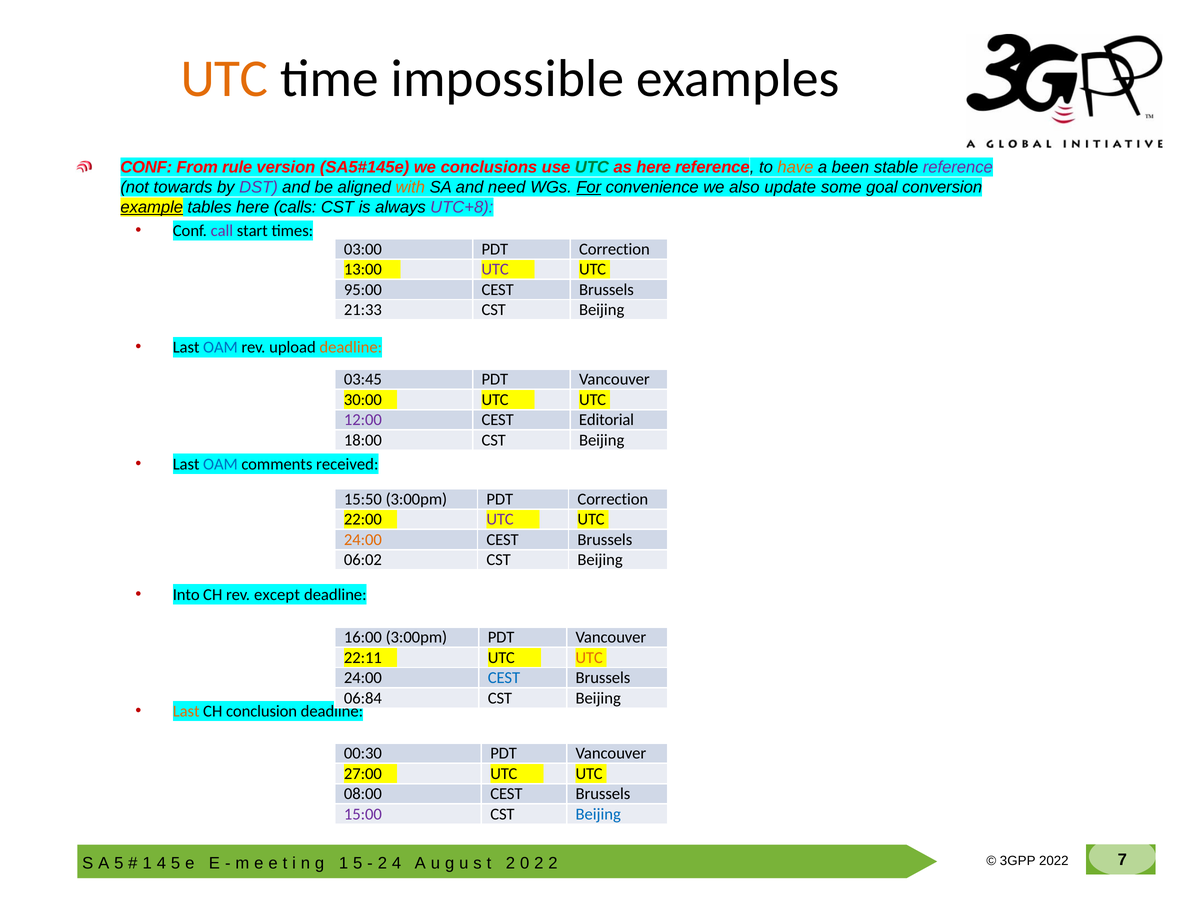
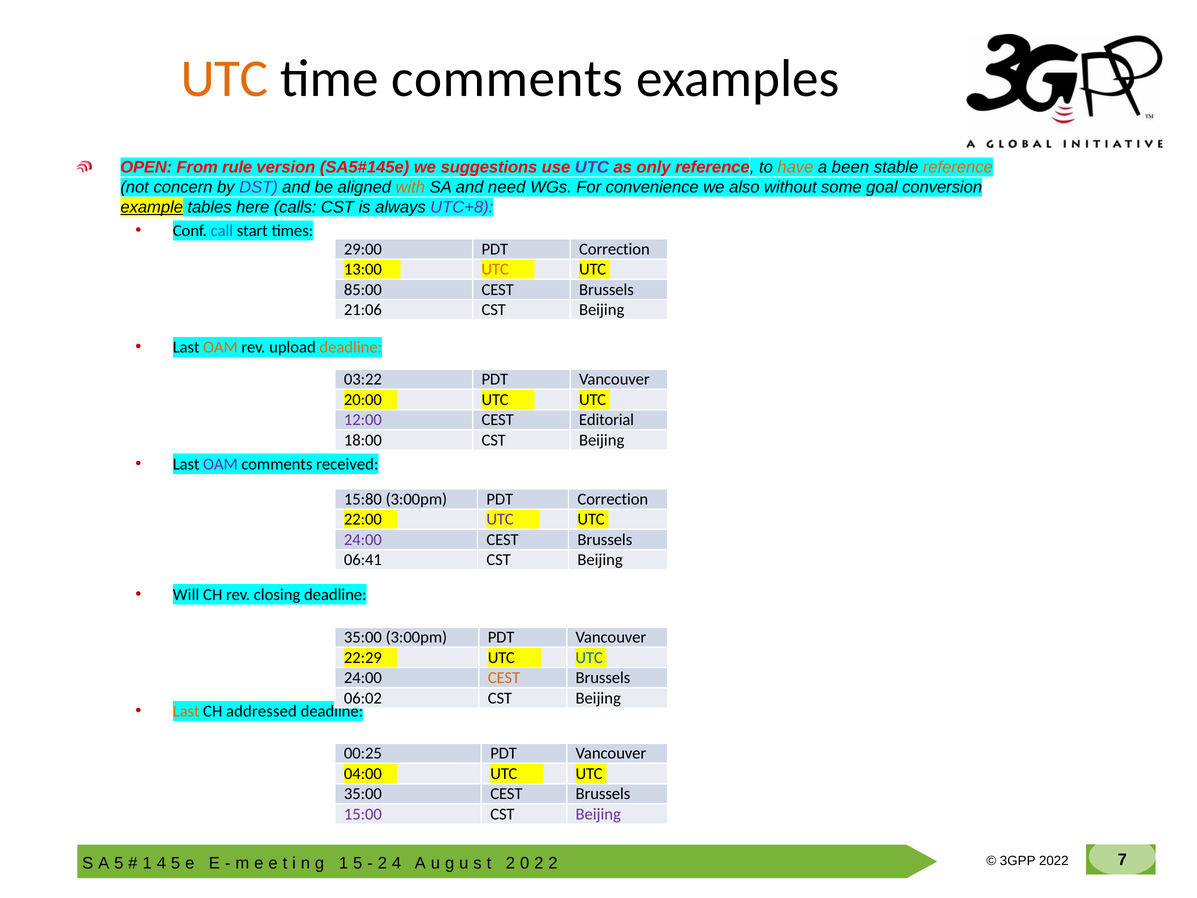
time impossible: impossible -> comments (507, 79)
CONF: CONF -> OPEN (146, 167)
conclusions: conclusions -> suggestions (489, 167)
UTC colour: green -> purple (592, 167)
as here: here -> only (654, 167)
reference colour: purple -> orange (958, 167)
towards: towards -> concern (183, 187)
For underline: present -> none (589, 187)
update: update -> without (790, 187)
call colour: purple -> blue (222, 231)
03:00: 03:00 -> 29:00 (363, 249)
UTC colour: purple -> orange (495, 269)
95:00: 95:00 -> 85:00 (363, 289)
21:33: 21:33 -> 21:06 (363, 310)
OAM colour: blue -> orange (220, 347)
03:45: 03:45 -> 03:22 (363, 379)
30:00: 30:00 -> 20:00 (363, 400)
OAM colour: blue -> purple (220, 464)
15:50: 15:50 -> 15:80 (363, 499)
24:00 colour: orange -> purple (363, 540)
06:02: 06:02 -> 06:41 (363, 560)
Into: Into -> Will (186, 594)
except: except -> closing (277, 594)
16:00: 16:00 -> 35:00 (363, 637)
22:11: 22:11 -> 22:29 (363, 657)
UTC colour: orange -> blue (589, 657)
CEST colour: blue -> orange (504, 678)
06:84: 06:84 -> 06:02 (363, 698)
conclusion: conclusion -> addressed (261, 711)
00:30: 00:30 -> 00:25 (363, 753)
27:00: 27:00 -> 04:00 (363, 773)
08:00: 08:00 -> 35:00 (363, 794)
Beijing colour: blue -> purple (598, 814)
